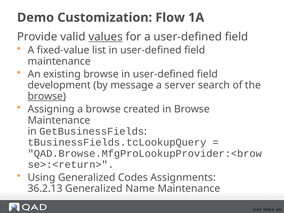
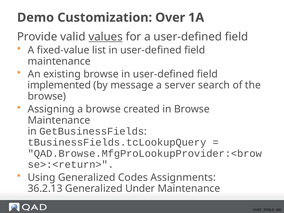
Flow: Flow -> Over (170, 18)
development: development -> implemented (59, 85)
browse underline: present -> none (47, 96)
Name: Name -> Under (140, 189)
